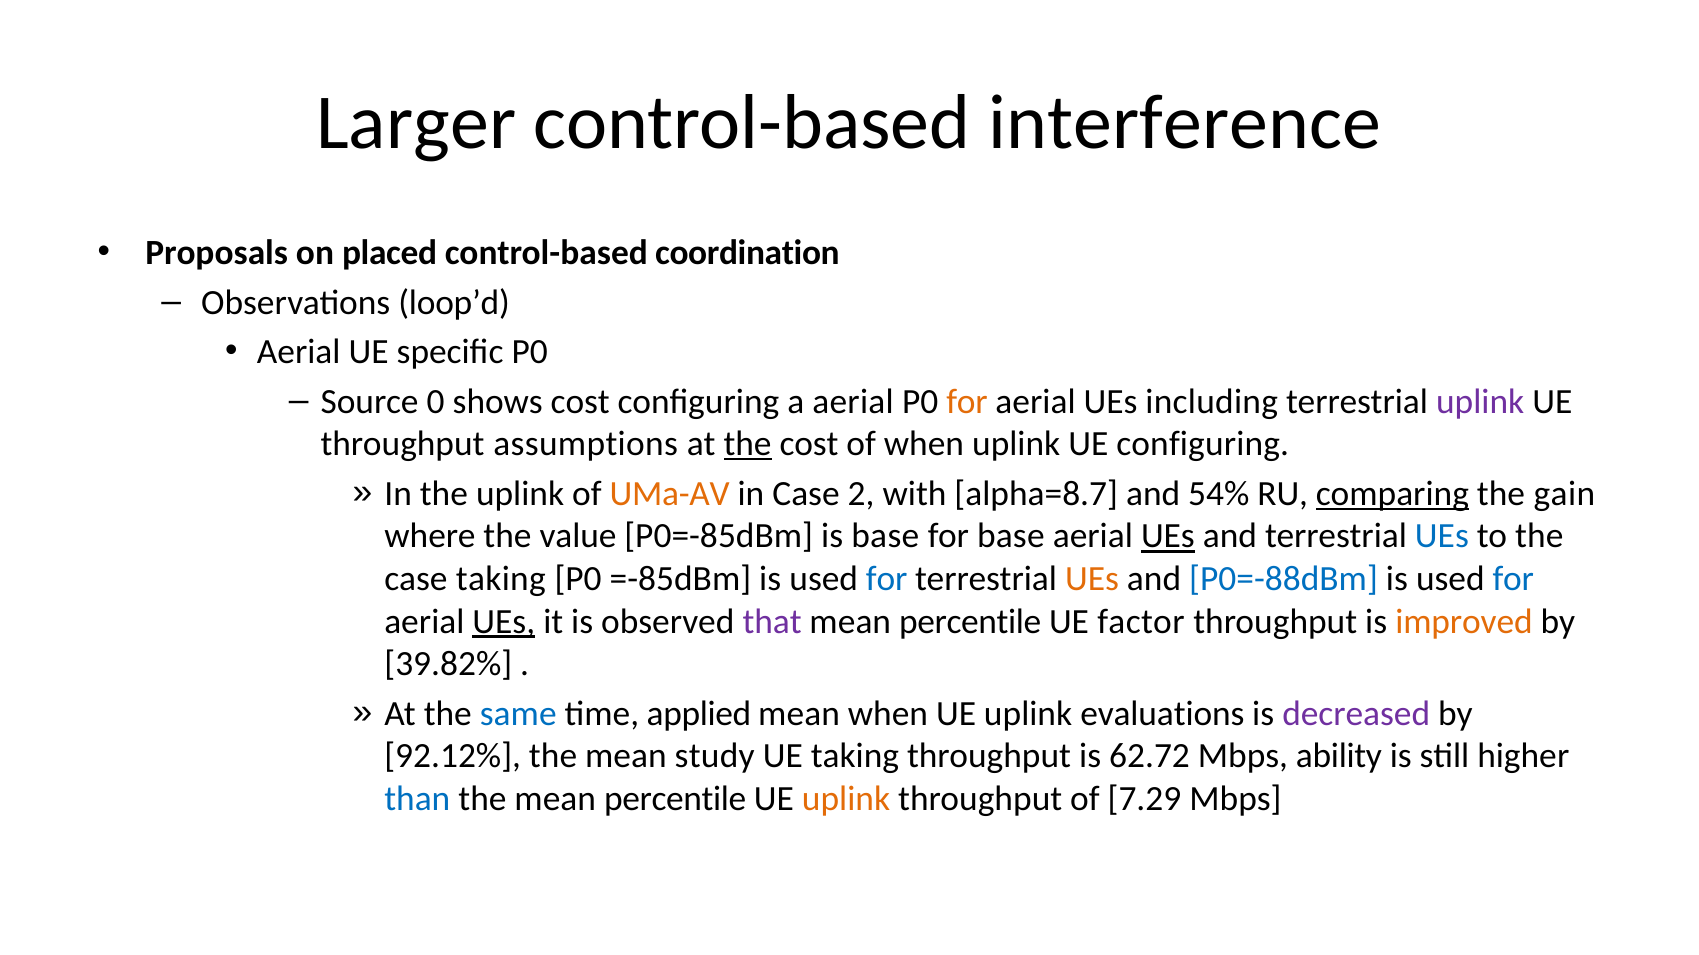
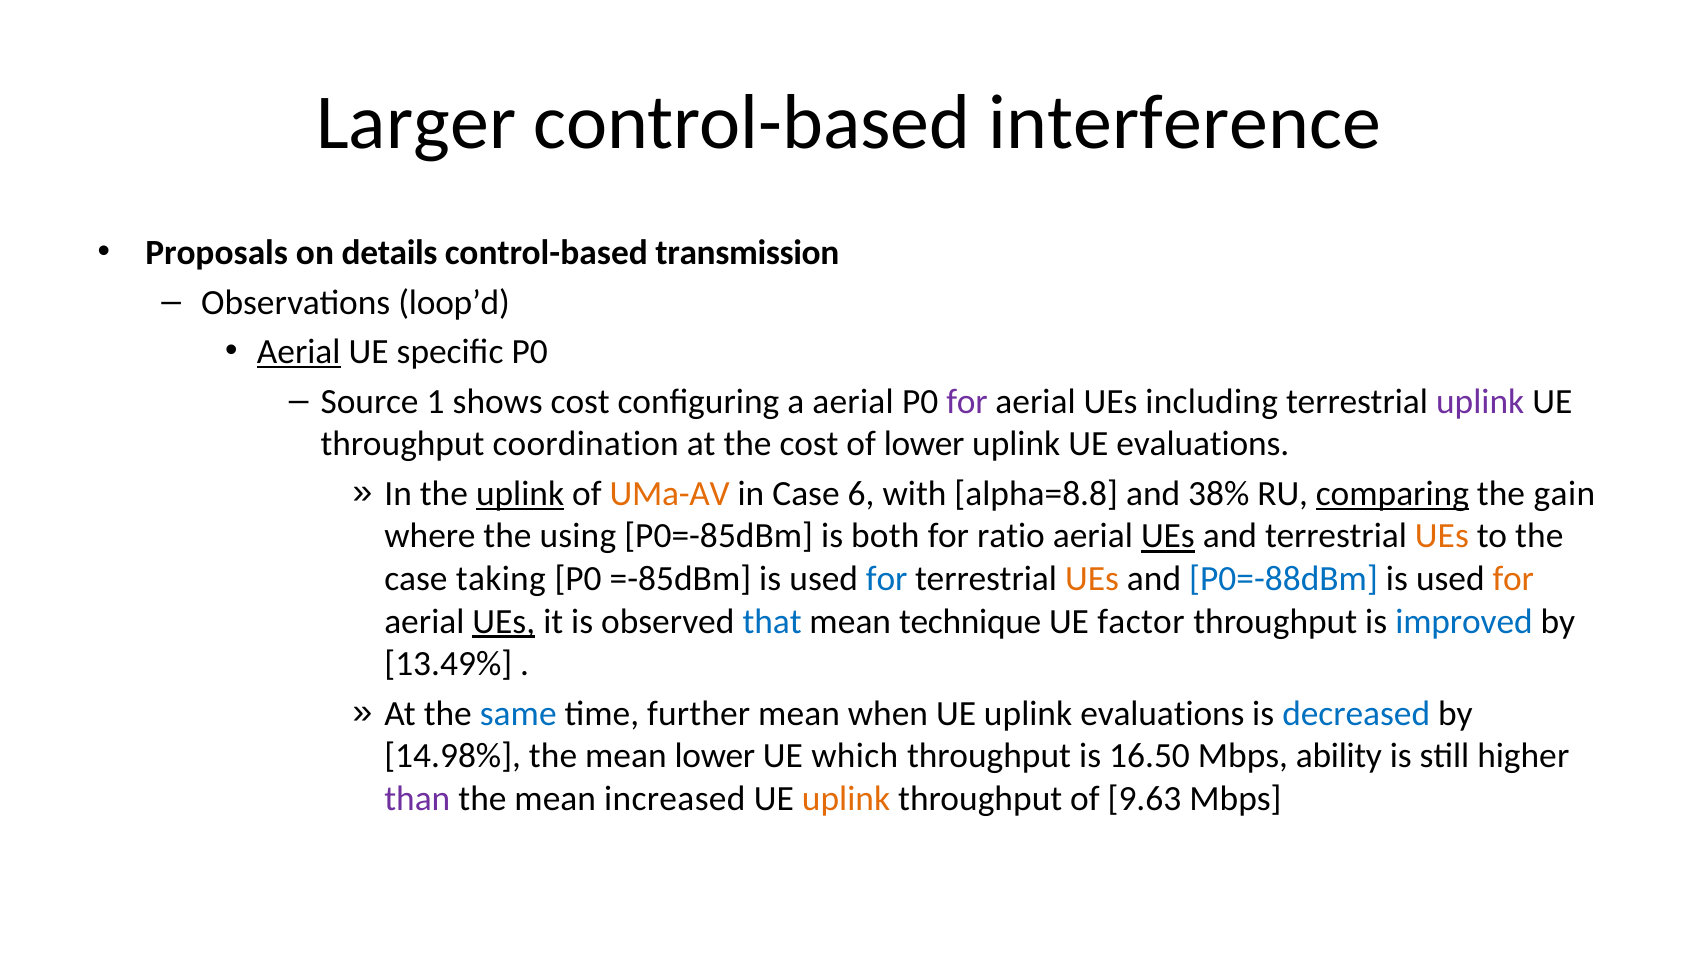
placed: placed -> details (390, 253)
coordination: coordination -> transmission (747, 253)
Aerial underline: none -> present (299, 352)
0: 0 -> 1 (436, 402)
for colour: orange -> purple (967, 402)
assumptions: assumptions -> coordination (586, 445)
the underline: present -> none (748, 445)
of when: when -> lower (924, 445)
UE configuring: configuring -> evaluations (1203, 445)
uplink underline: none -> present (520, 494)
2: 2 -> 6 (861, 494)
alpha=8.7: alpha=8.7 -> alpha=8.8 (1036, 494)
54%: 54% -> 38% (1219, 494)
value: value -> using (578, 537)
is base: base -> both (885, 537)
for base: base -> ratio (1011, 537)
UEs colour: blue -> orange (1442, 537)
for colour: blue -> orange (1513, 579)
that colour: purple -> blue (772, 622)
percentile: percentile -> technique (970, 622)
improved colour: orange -> blue (1464, 622)
39.82%: 39.82% -> 13.49% (448, 664)
applied: applied -> further (699, 714)
decreased colour: purple -> blue (1356, 714)
92.12%: 92.12% -> 14.98% (453, 756)
mean study: study -> lower (715, 756)
UE taking: taking -> which (855, 756)
62.72: 62.72 -> 16.50 (1150, 756)
than colour: blue -> purple (417, 799)
the mean percentile: percentile -> increased (675, 799)
7.29: 7.29 -> 9.63 (1144, 799)
